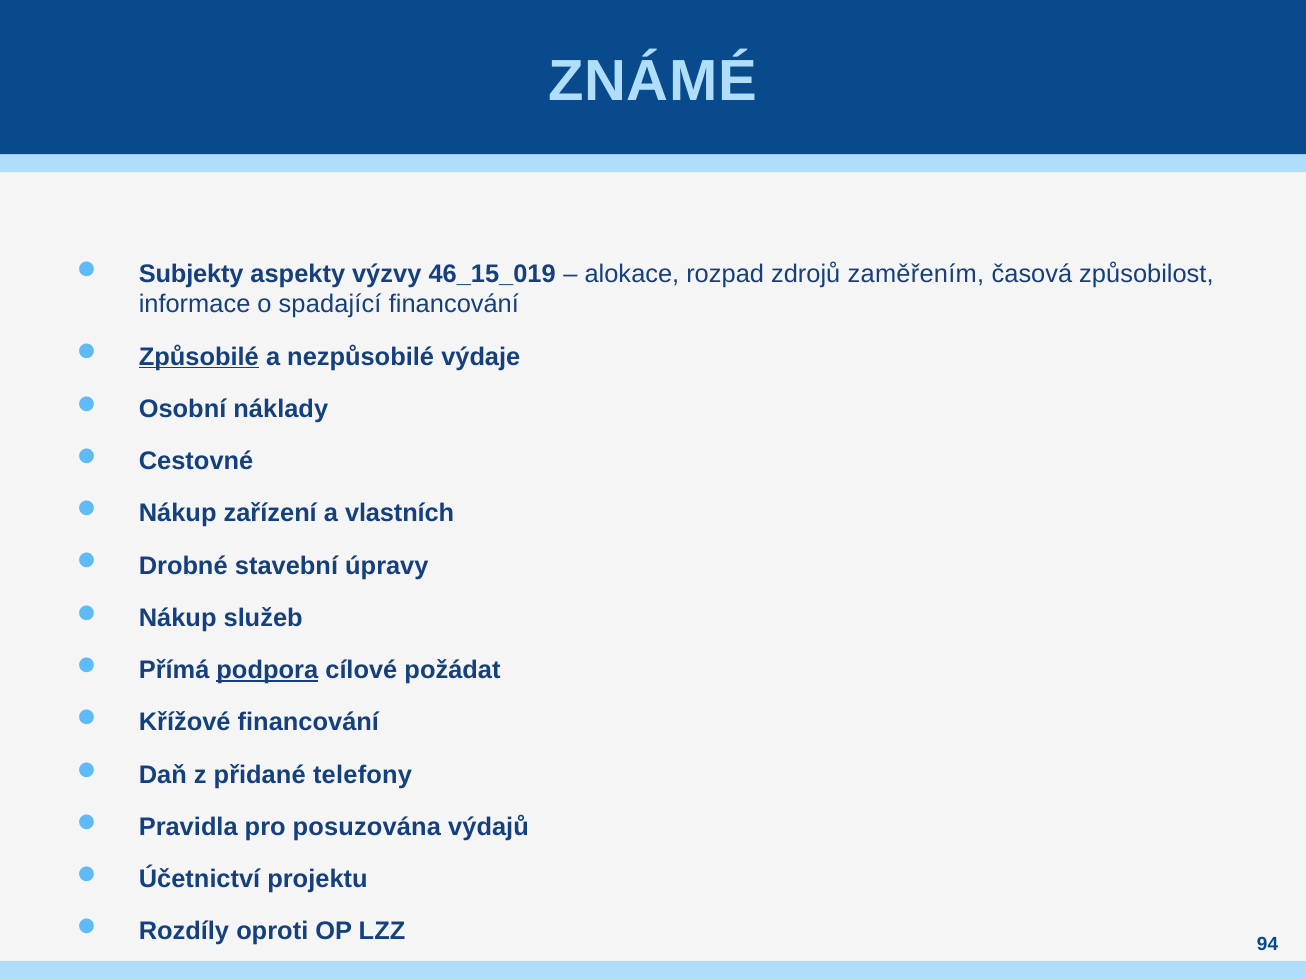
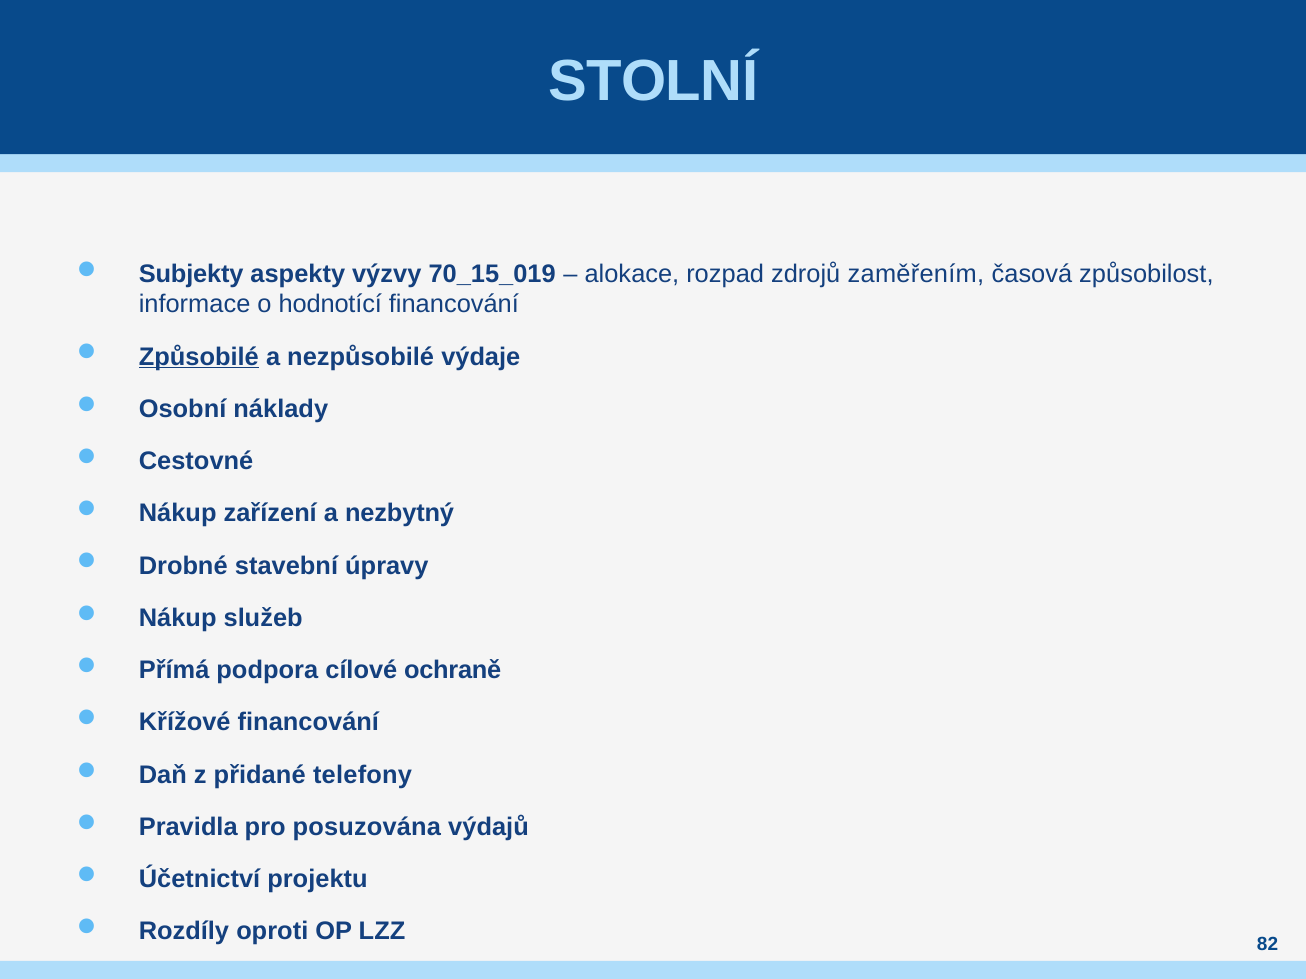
ZNÁMÉ: ZNÁMÉ -> STOLNÍ (653, 81)
46_15_019: 46_15_019 -> 70_15_019 (492, 274)
spadající: spadající -> hodnotící (330, 305)
vlastních: vlastních -> nezbytný (400, 514)
podpora underline: present -> none (267, 671)
požádat: požádat -> ochraně (453, 671)
94: 94 -> 82 (1268, 945)
